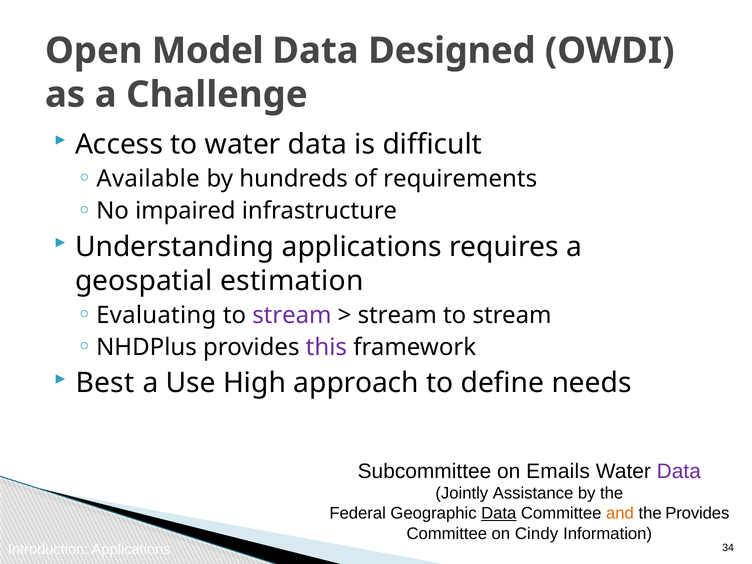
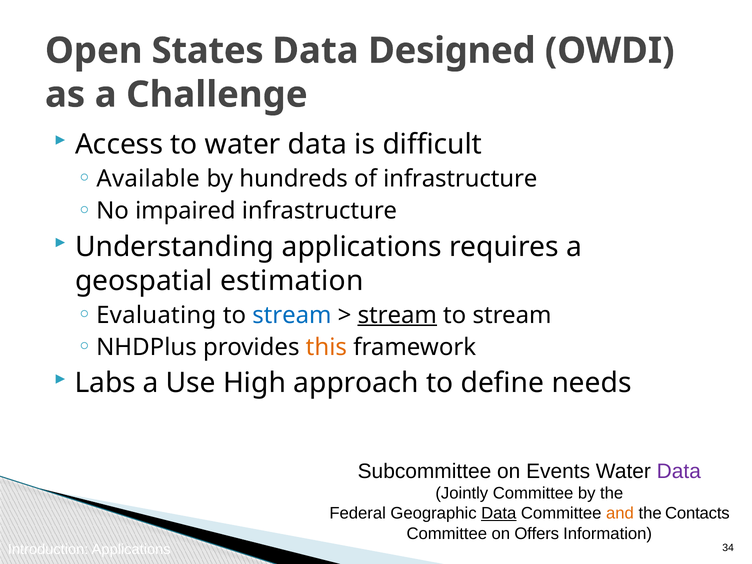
Model: Model -> States (208, 51)
of requirements: requirements -> infrastructure (460, 179)
stream colour: purple -> blue (292, 315)
stream underline: none -> present (397, 315)
this colour: purple -> orange (326, 347)
Best: Best -> Labs (105, 383)
Emails: Emails -> Events (558, 471)
Jointly Assistance: Assistance -> Committee (533, 493)
the Provides: Provides -> Contacts (697, 513)
Cindy: Cindy -> Offers (537, 534)
